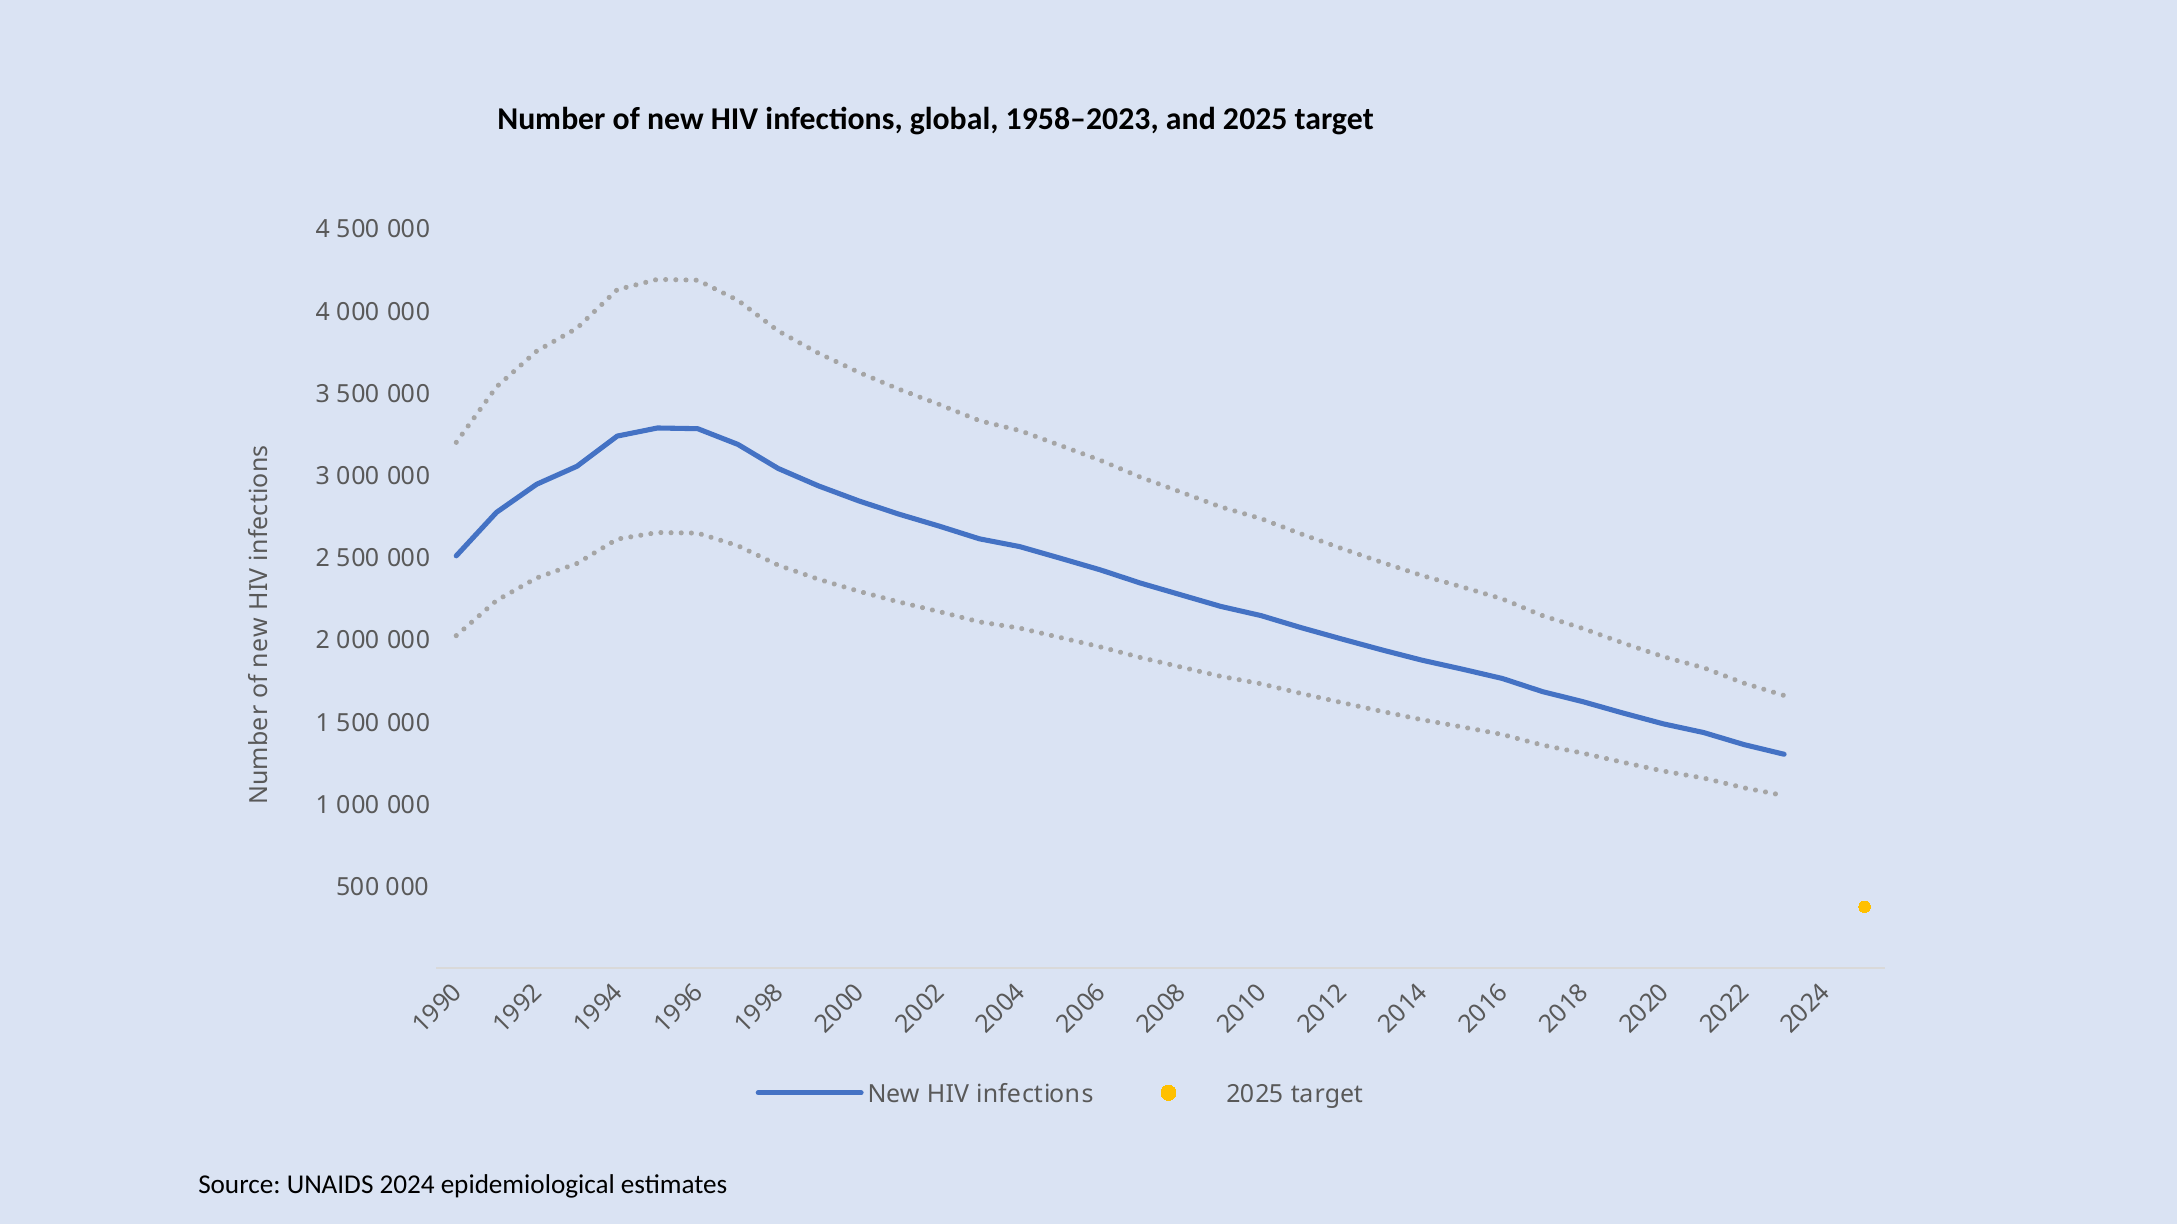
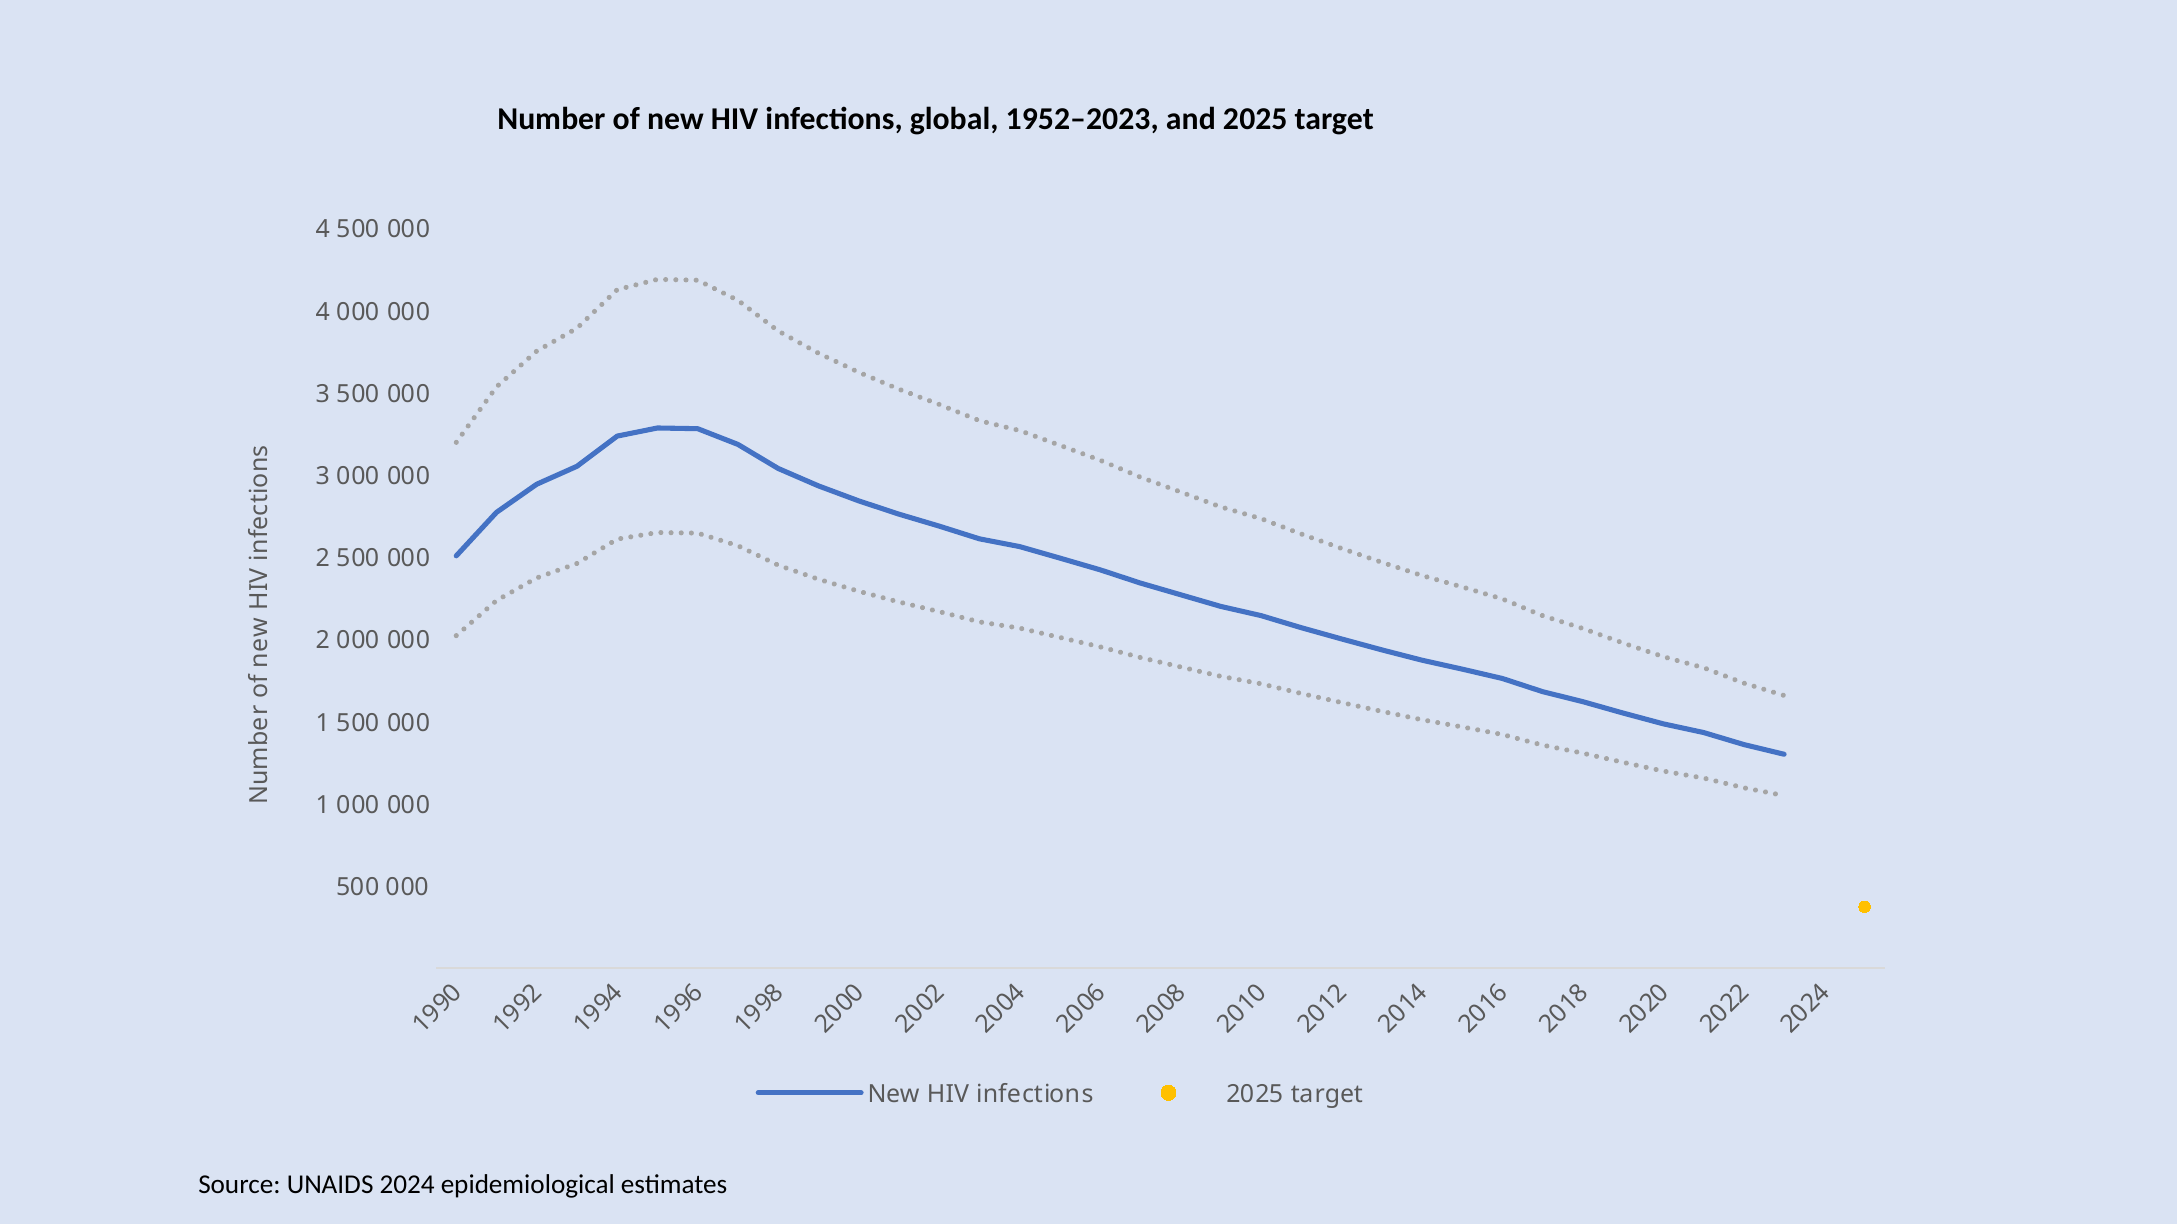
1958–2023: 1958–2023 -> 1952–2023 (1082, 120)
